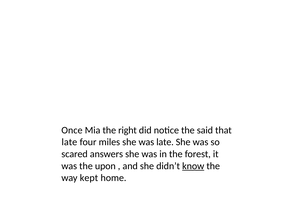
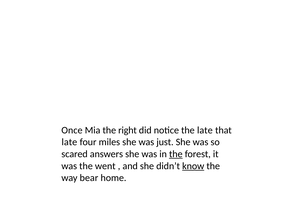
the said: said -> late (205, 130)
was late: late -> just (165, 142)
the underline: none -> present (176, 154)
upon: upon -> went (105, 166)
kept: kept -> bear (89, 178)
